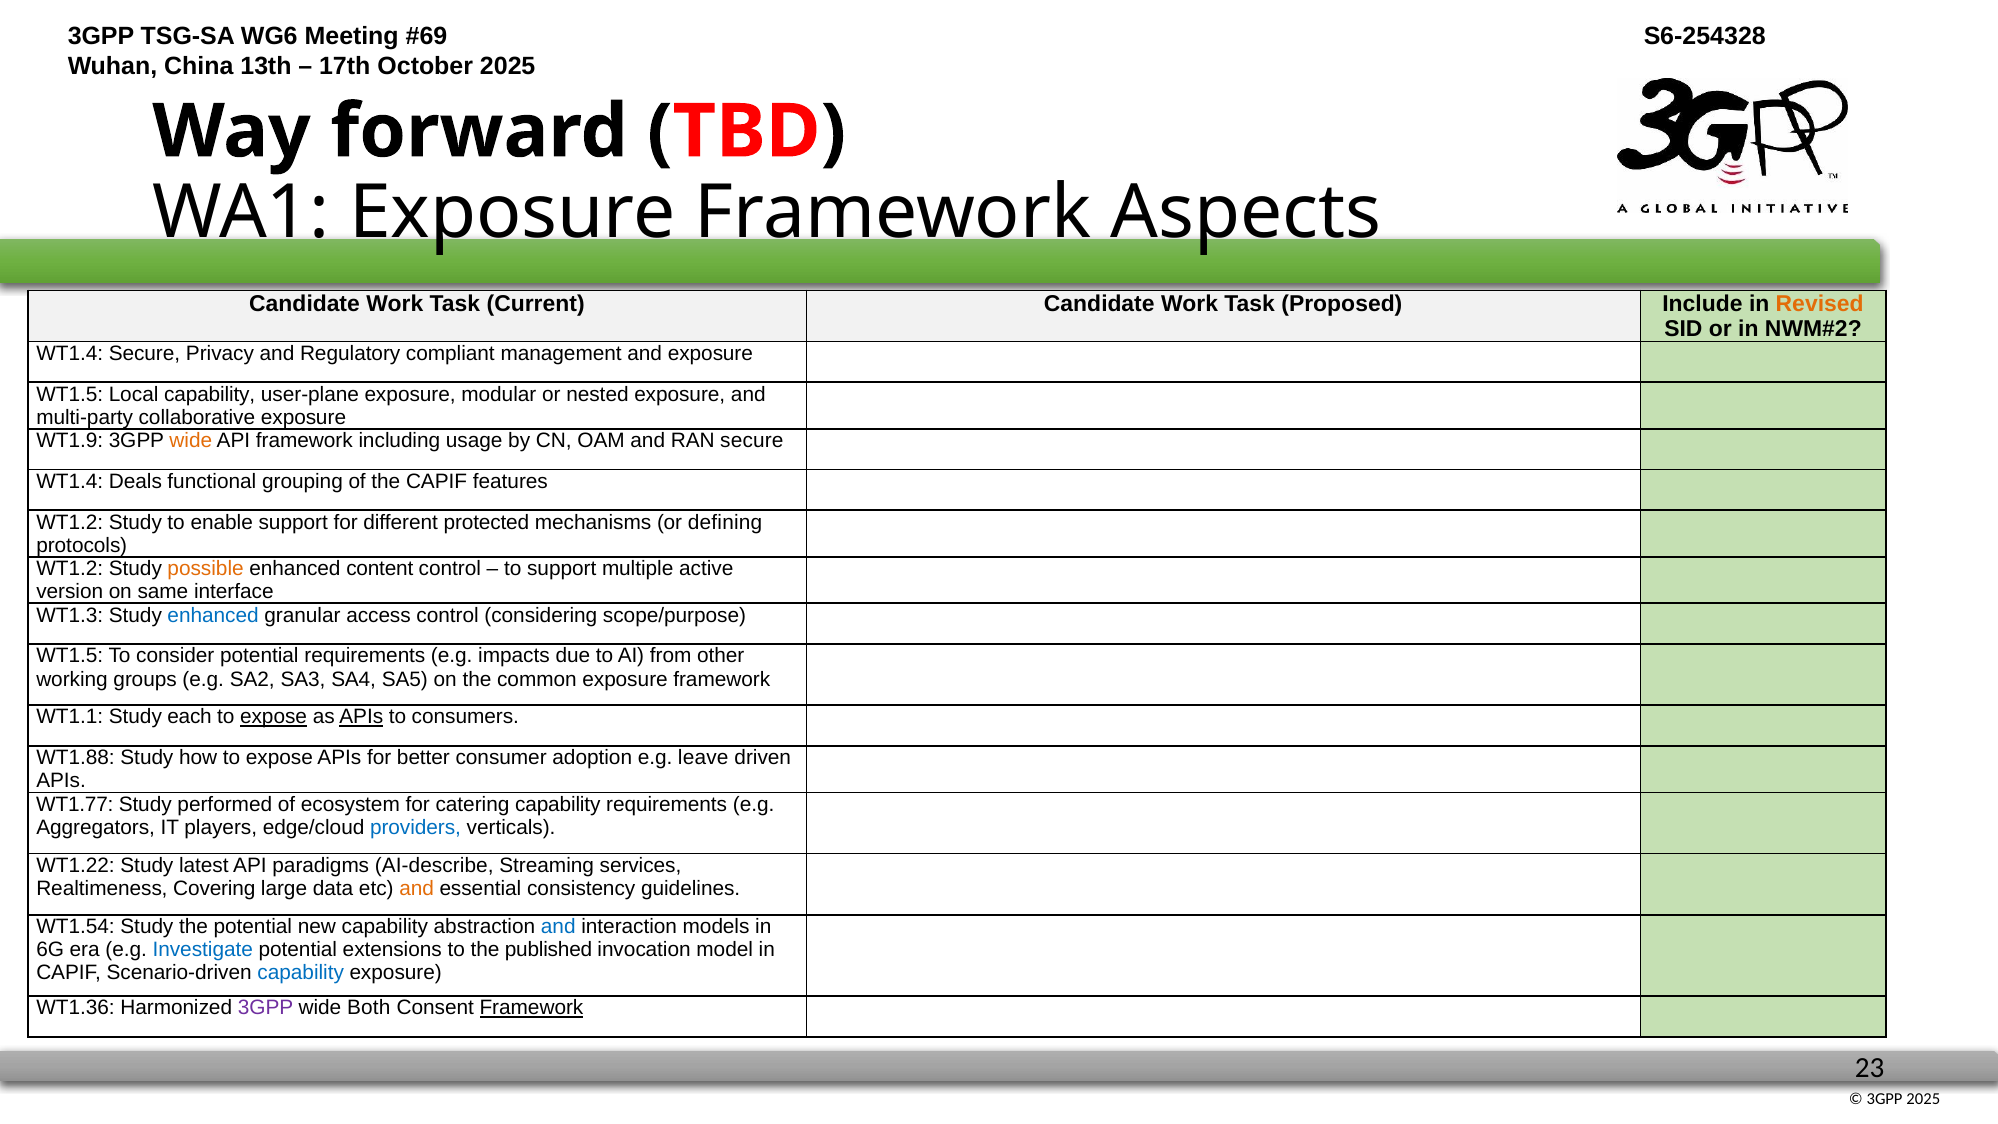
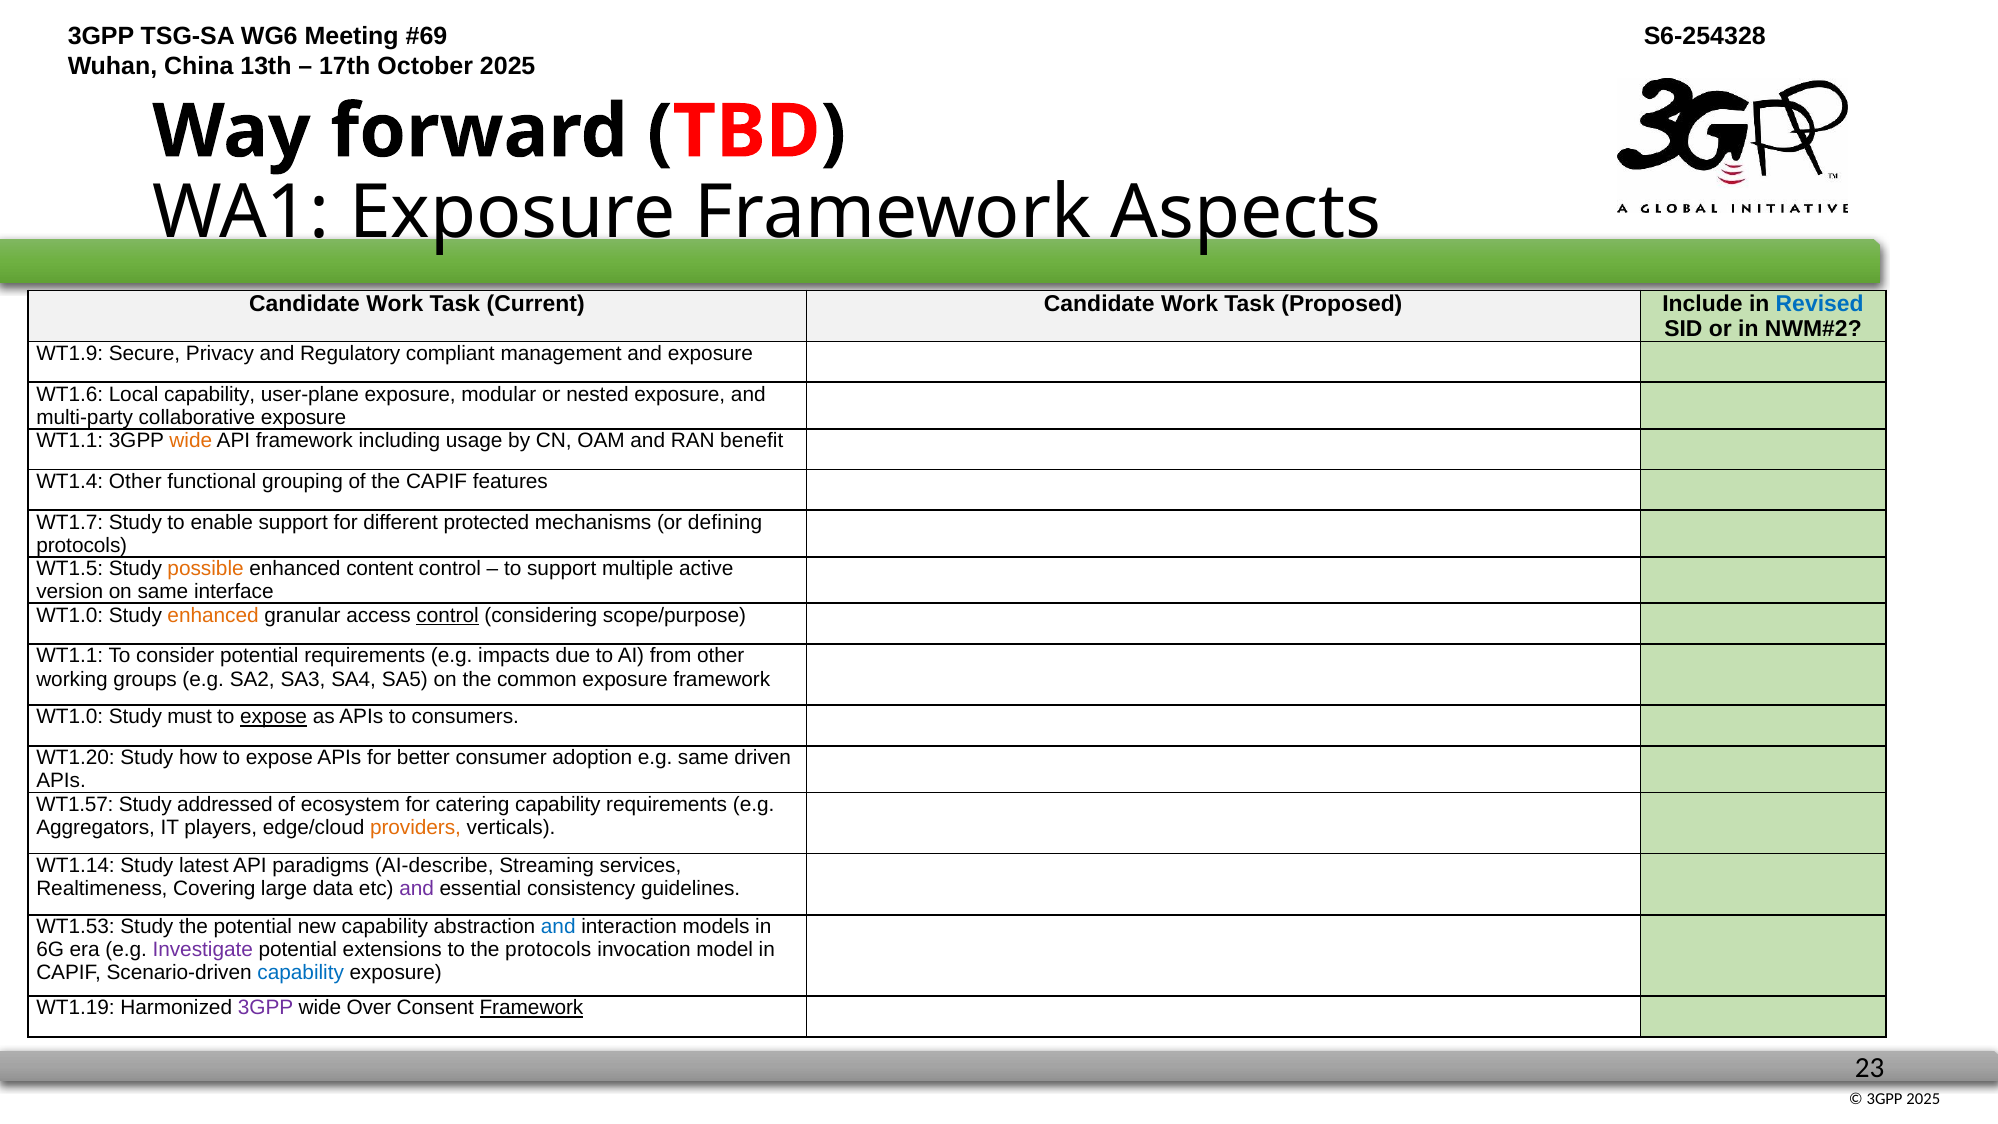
Revised colour: orange -> blue (1820, 304)
WT1.4: WT1.4 -> WT1.9 (70, 353)
WT1.5: WT1.5 -> WT1.6 (70, 394)
WT1.9: WT1.9 -> WT1.1 (70, 441)
RAN secure: secure -> benefit (752, 441)
WT1.4 Deals: Deals -> Other (135, 481)
WT1.2: WT1.2 -> WT1.7 (70, 522)
WT1.2: WT1.2 -> WT1.5 (70, 569)
WT1.3: WT1.3 -> WT1.0 (70, 615)
enhanced colour: blue -> orange (213, 615)
control underline: none -> present (448, 615)
WT1.5: WT1.5 -> WT1.1 (70, 656)
WT1.1: WT1.1 -> WT1.0 (70, 717)
each: each -> must (190, 717)
APIs underline: present -> none (361, 717)
WT1.88: WT1.88 -> WT1.20 (75, 758)
e.g leave: leave -> same (703, 758)
WT1.77: WT1.77 -> WT1.57 (75, 804)
performed: performed -> addressed (225, 804)
providers colour: blue -> orange (416, 828)
WT1.22: WT1.22 -> WT1.14 (75, 865)
and colour: orange -> purple (417, 889)
WT1.54: WT1.54 -> WT1.53 (75, 926)
Investigate colour: blue -> purple (203, 950)
the published: published -> protocols (548, 950)
WT1.36: WT1.36 -> WT1.19 (75, 1008)
Both: Both -> Over (369, 1008)
